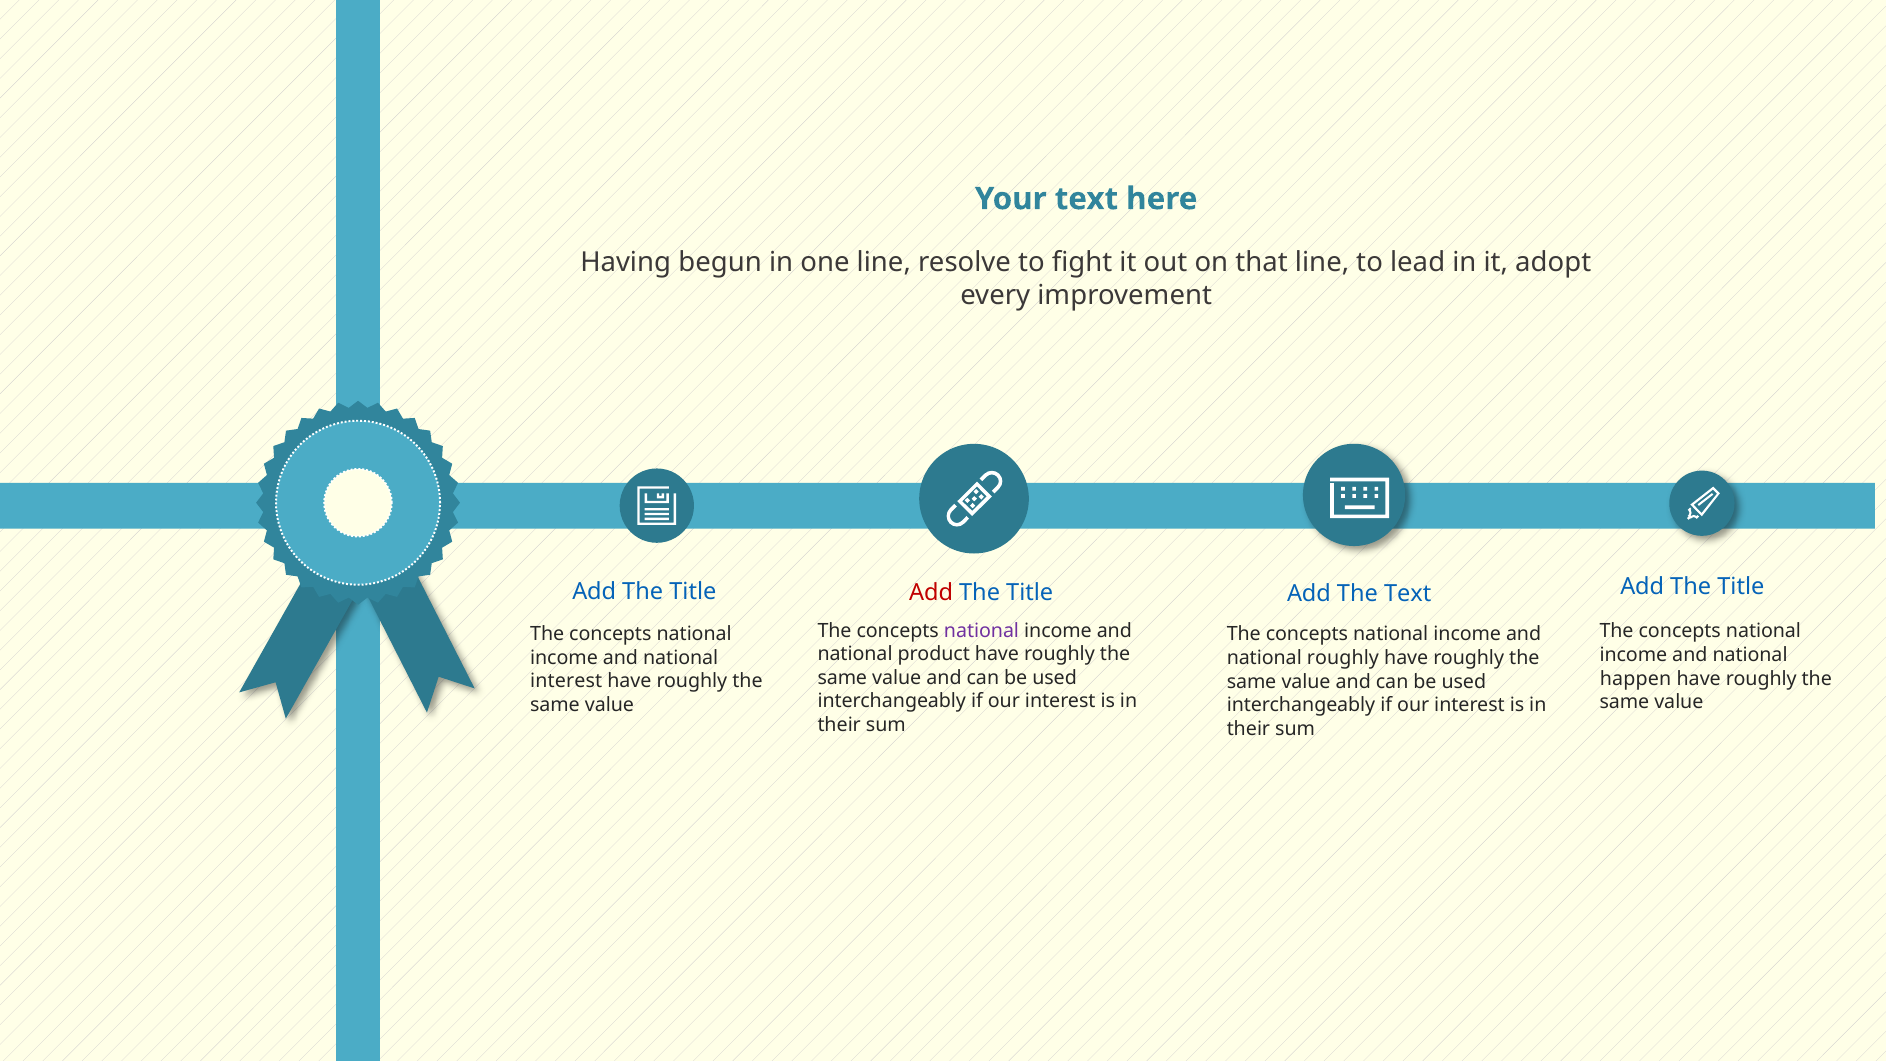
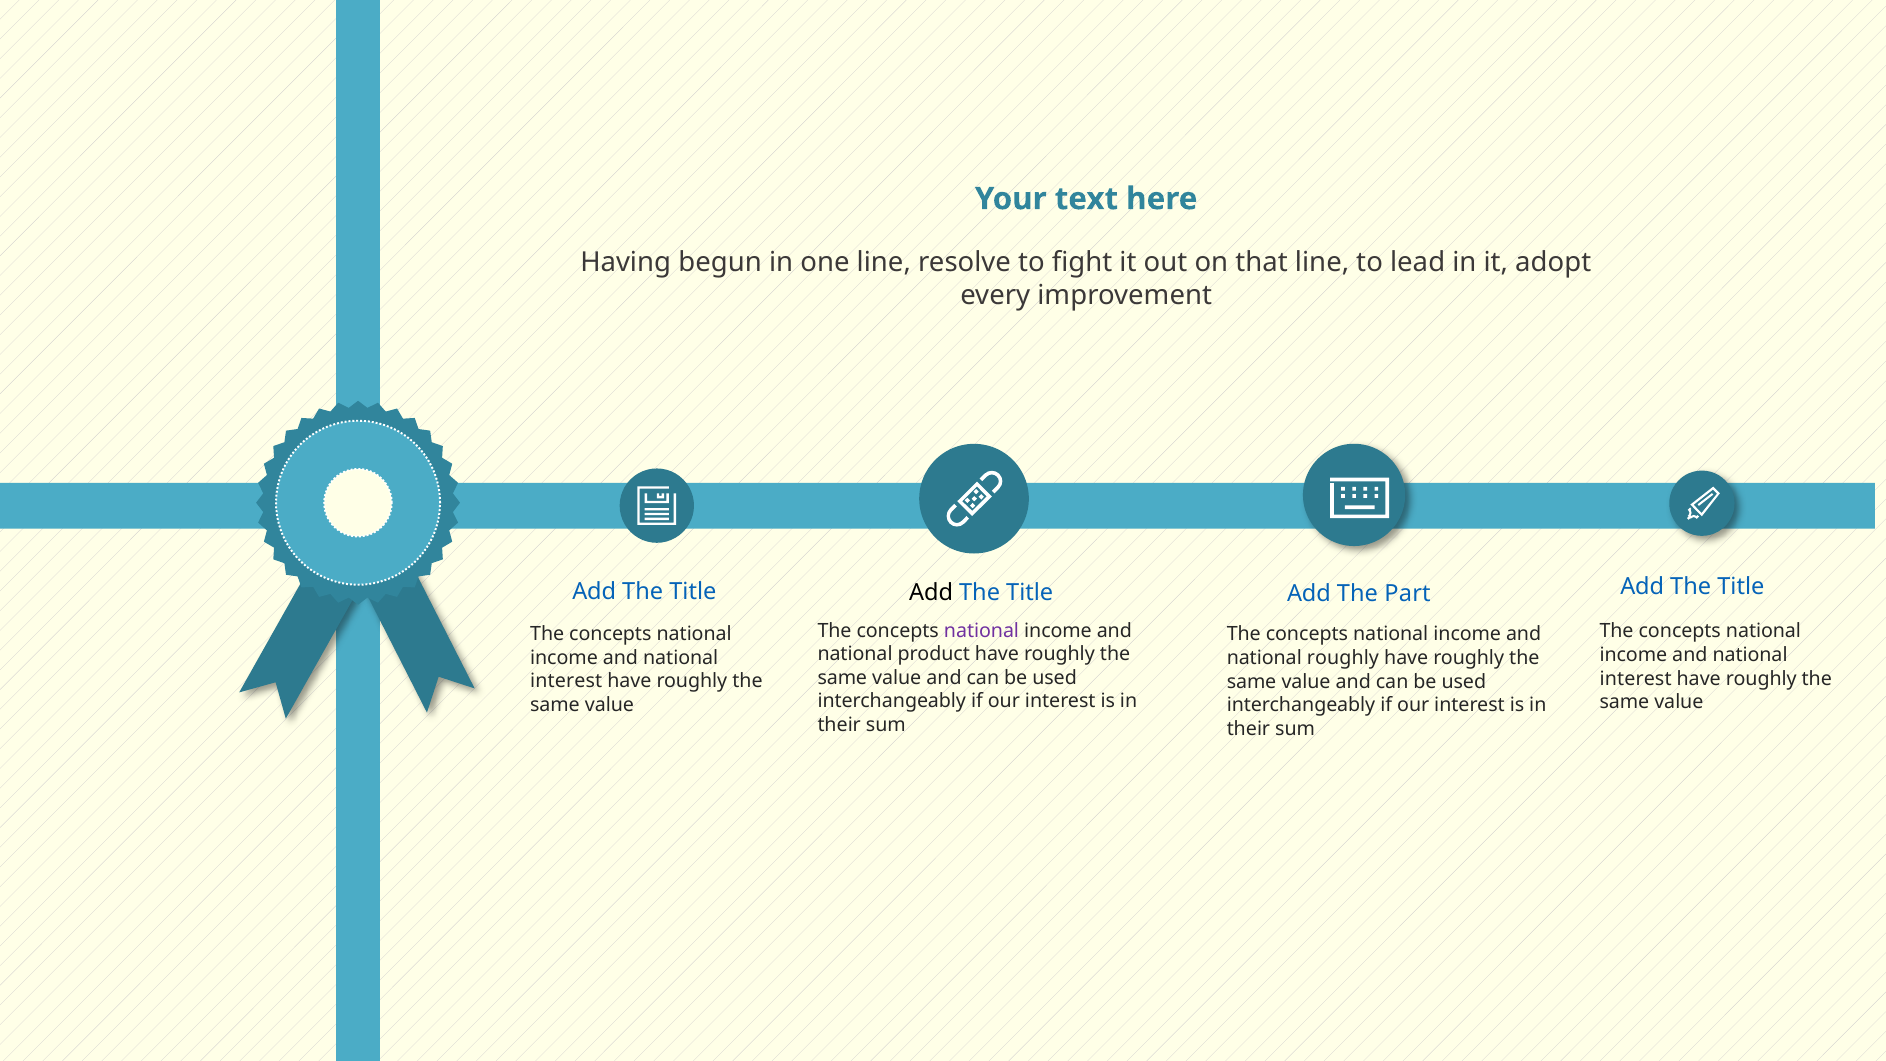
Add colour: red -> black (931, 593)
The Text: Text -> Part (1408, 593)
happen: happen -> interest (1636, 679)
